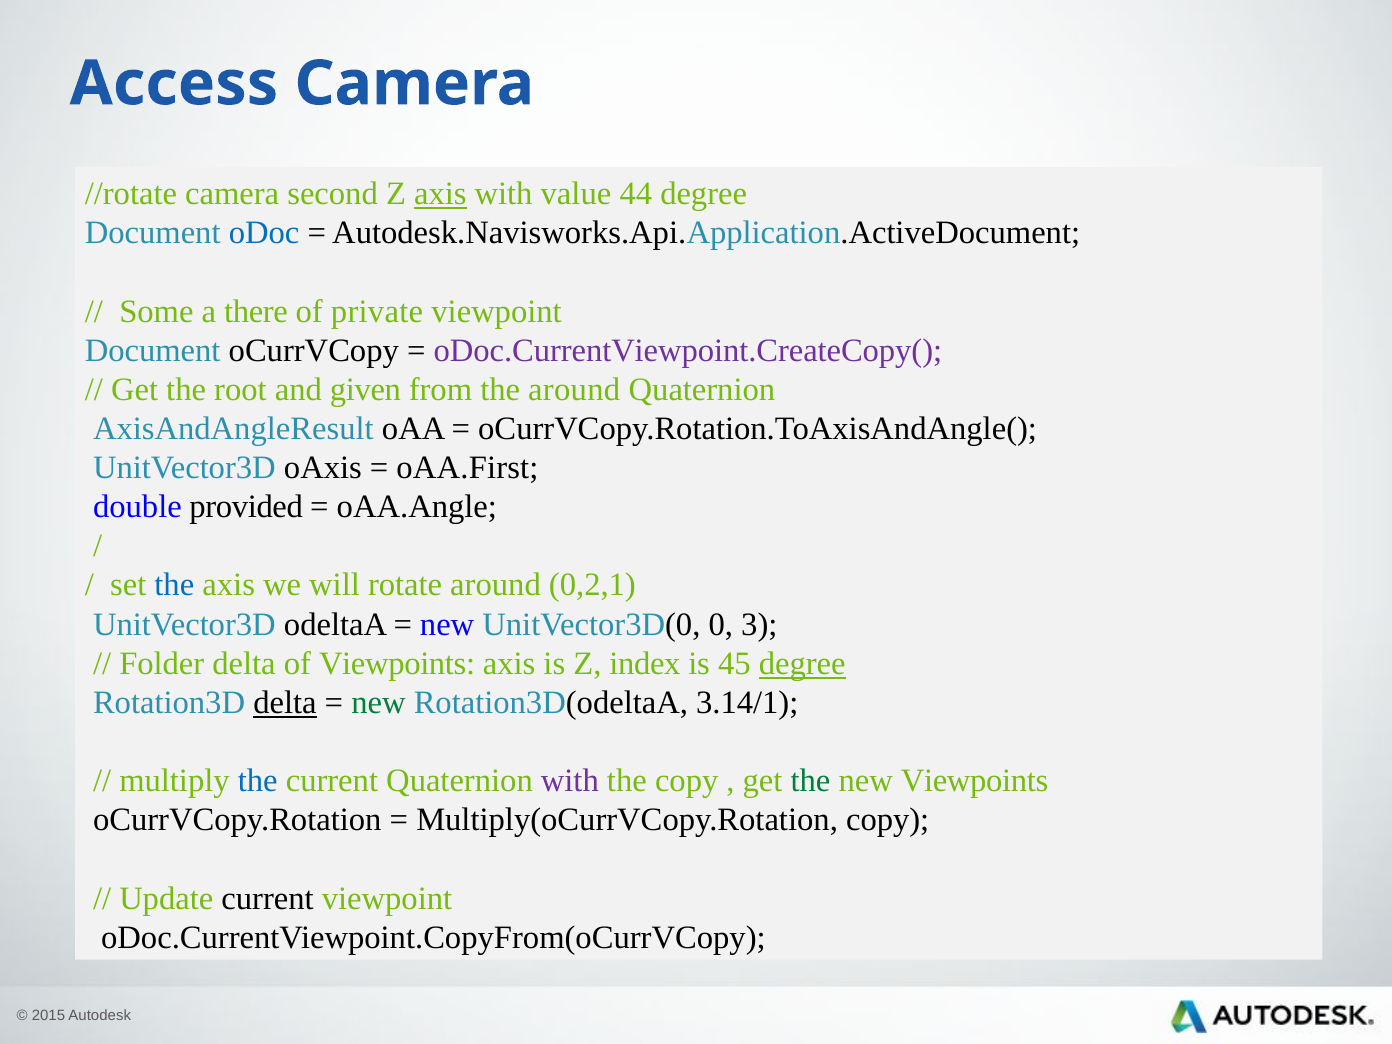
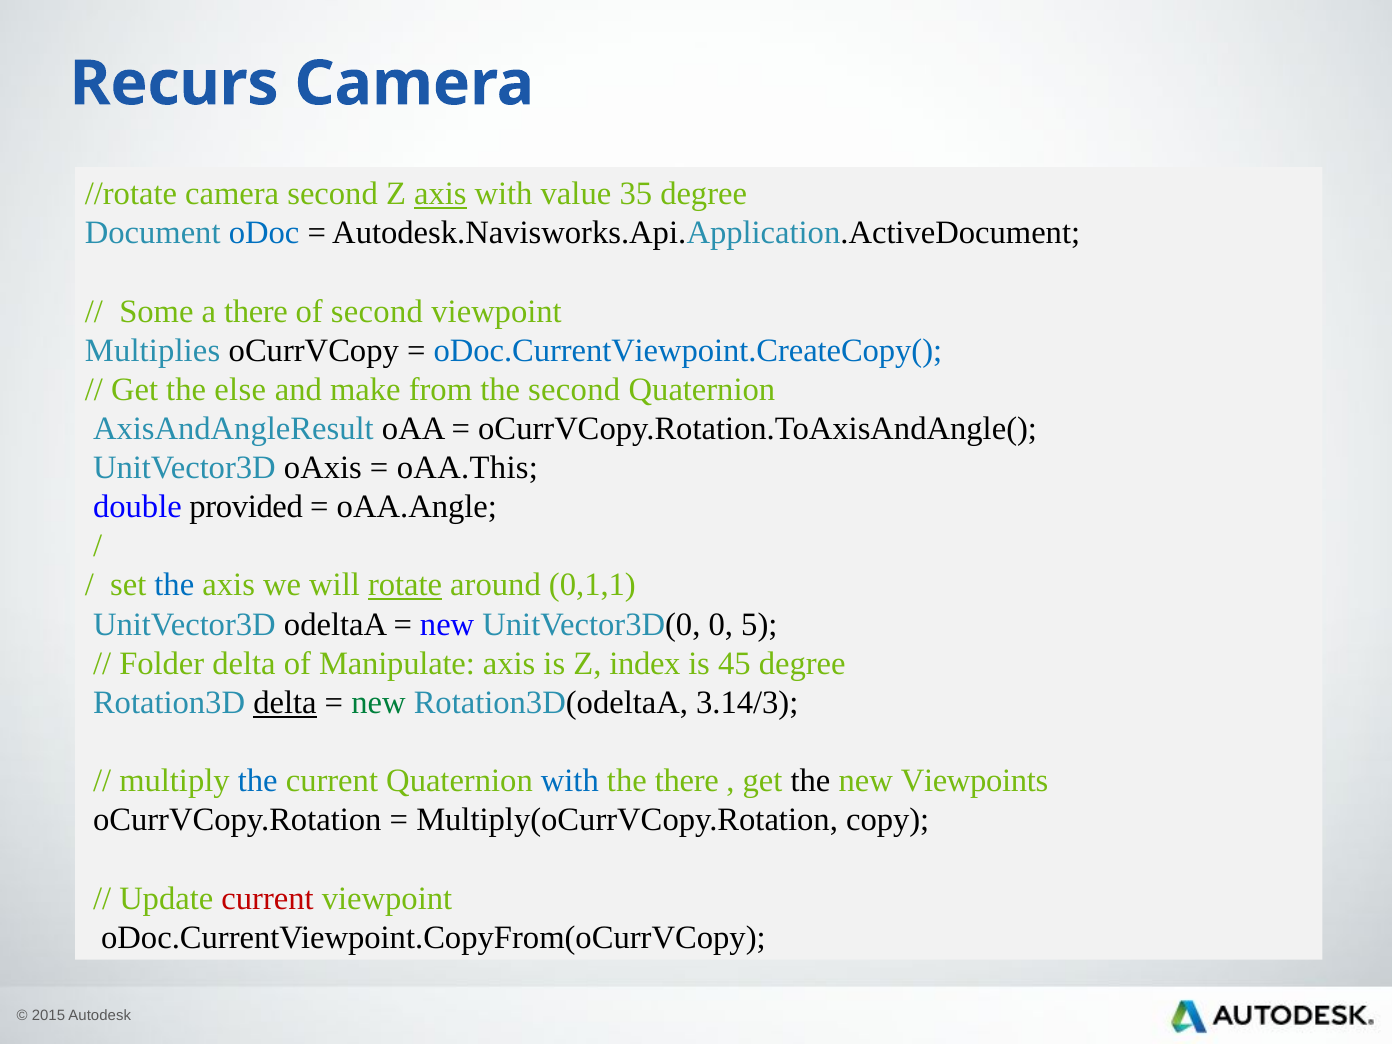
Access: Access -> Recurs (174, 84)
44: 44 -> 35 (636, 194)
of private: private -> second (377, 311)
Document: Document -> Multiplies (153, 350)
oDoc.CurrentViewpoint.CreateCopy( colour: purple -> blue (688, 350)
root: root -> else (240, 389)
given: given -> make (365, 389)
the around: around -> second (574, 389)
oAA.First: oAA.First -> oAA.This (467, 468)
rotate underline: none -> present (405, 585)
0,2,1: 0,2,1 -> 0,1,1 (592, 585)
3: 3 -> 5 (759, 624)
of Viewpoints: Viewpoints -> Manipulate (397, 663)
degree underline: present -> none (802, 663)
3.14/1: 3.14/1 -> 3.14/3 (747, 703)
with colour: purple -> blue (570, 781)
the copy: copy -> there (687, 781)
the colour: green -> black (811, 781)
current colour: black -> red (268, 898)
